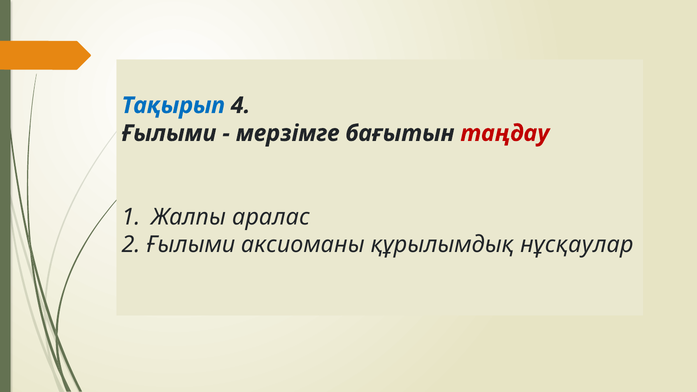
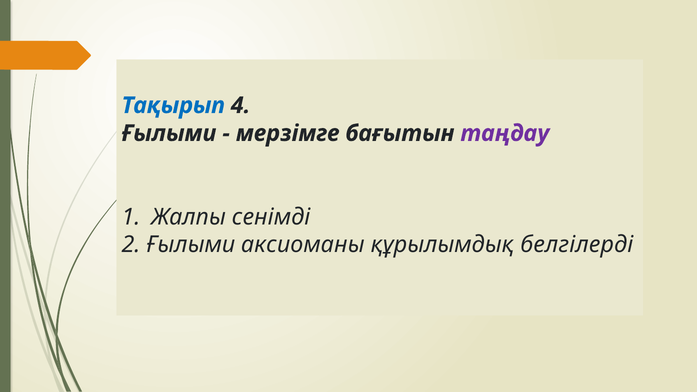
таңдау colour: red -> purple (505, 133)
аралас: аралас -> сенімді (271, 217)
нұсқаулар: нұсқаулар -> белгілерді (577, 245)
